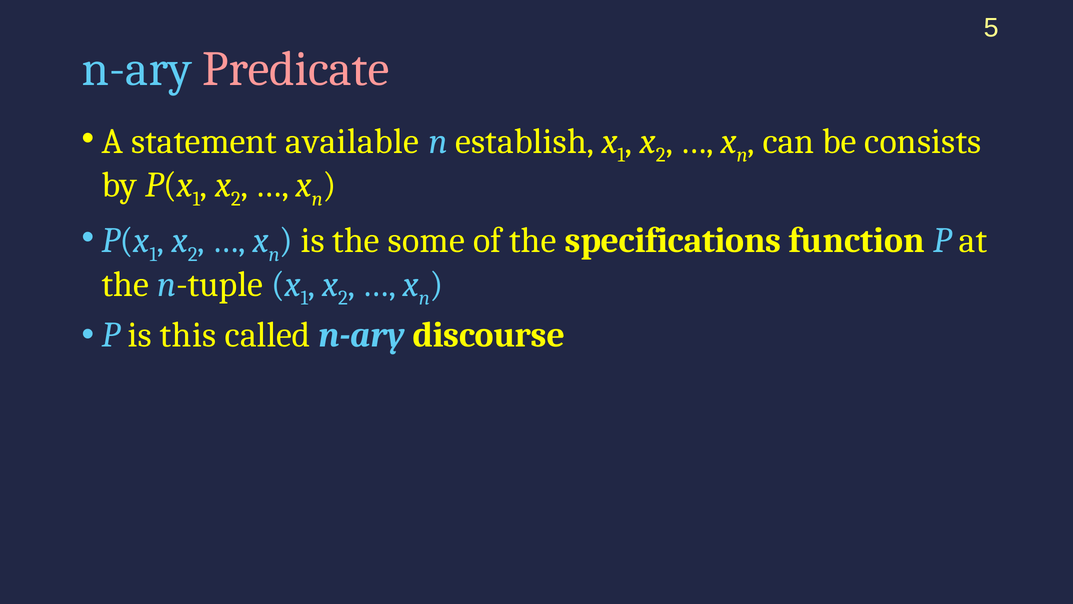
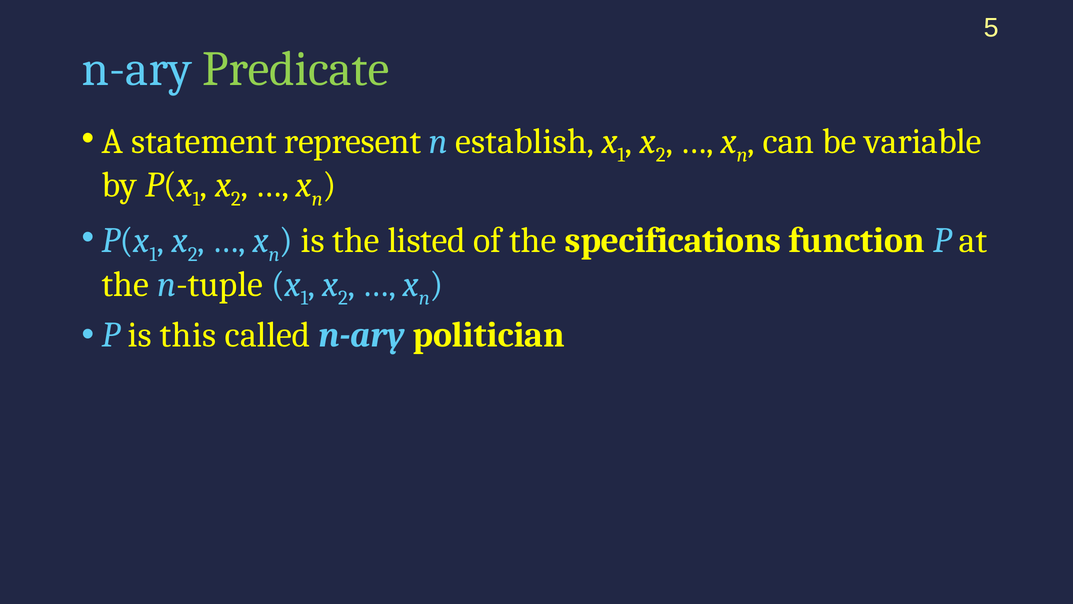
Predicate colour: pink -> light green (296, 69)
available: available -> represent (353, 141)
consists: consists -> variable (923, 141)
some: some -> listed (427, 240)
discourse: discourse -> politician (489, 335)
